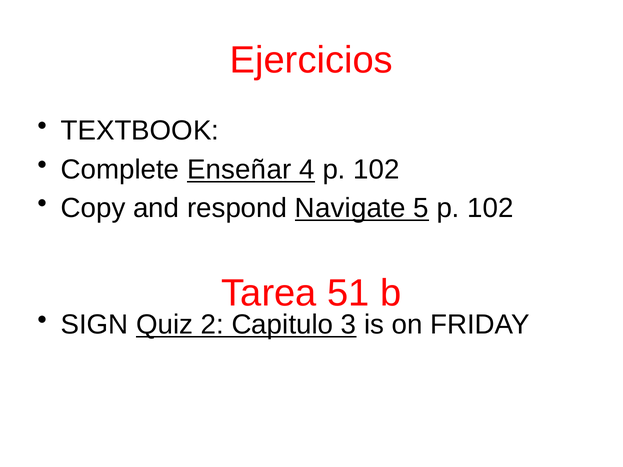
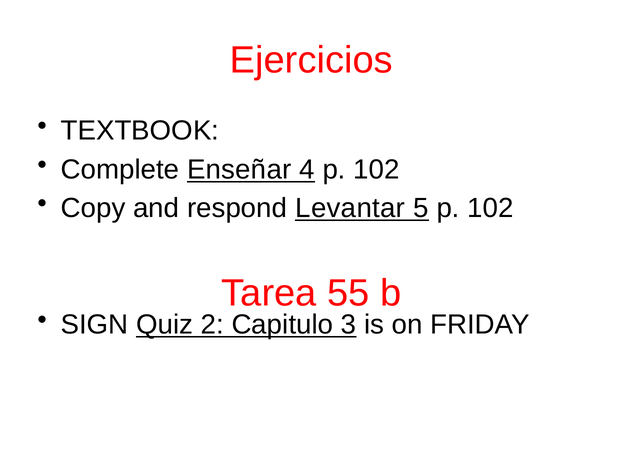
Navigate: Navigate -> Levantar (350, 208)
51: 51 -> 55 (348, 293)
